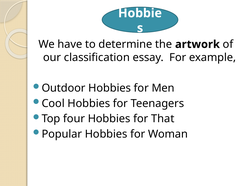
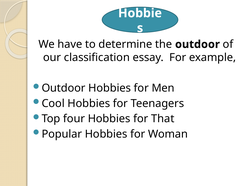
the artwork: artwork -> outdoor (197, 44)
